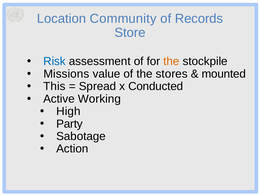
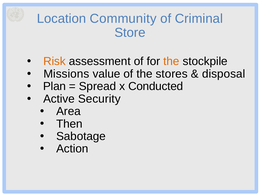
Records: Records -> Criminal (199, 19)
Risk colour: blue -> orange (54, 61)
mounted: mounted -> disposal (224, 74)
This: This -> Plan (55, 86)
Working: Working -> Security (99, 99)
High: High -> Area (68, 111)
Party: Party -> Then (69, 124)
